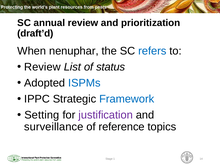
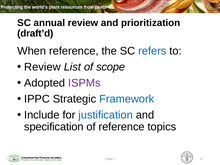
When nenuphar: nenuphar -> reference (74, 51)
status: status -> scope (111, 67)
ISPMs colour: blue -> purple (84, 83)
Setting: Setting -> Include (42, 115)
justification colour: purple -> blue (106, 115)
surveillance: surveillance -> specification (54, 127)
